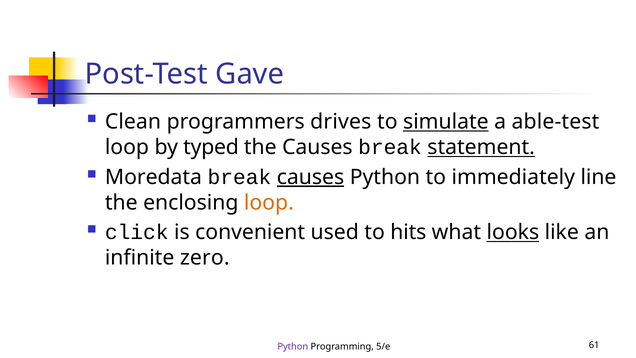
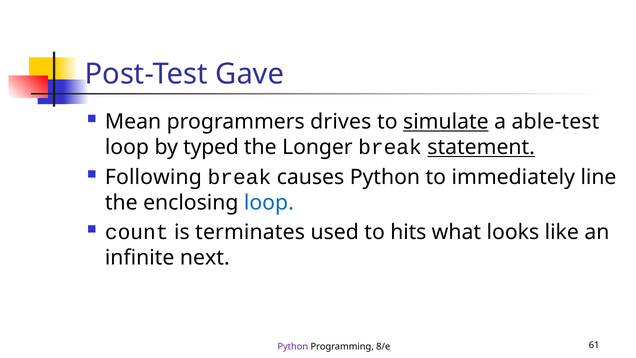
Clean: Clean -> Mean (133, 122)
the Causes: Causes -> Longer (317, 147)
Moredata: Moredata -> Following (153, 177)
causes underline: present -> none (311, 177)
loop colour: orange -> blue (269, 202)
click: click -> count (137, 232)
convenient: convenient -> terminates (250, 232)
looks underline: present -> none (513, 232)
zero: zero -> next (205, 258)
5/e: 5/e -> 8/e (383, 346)
